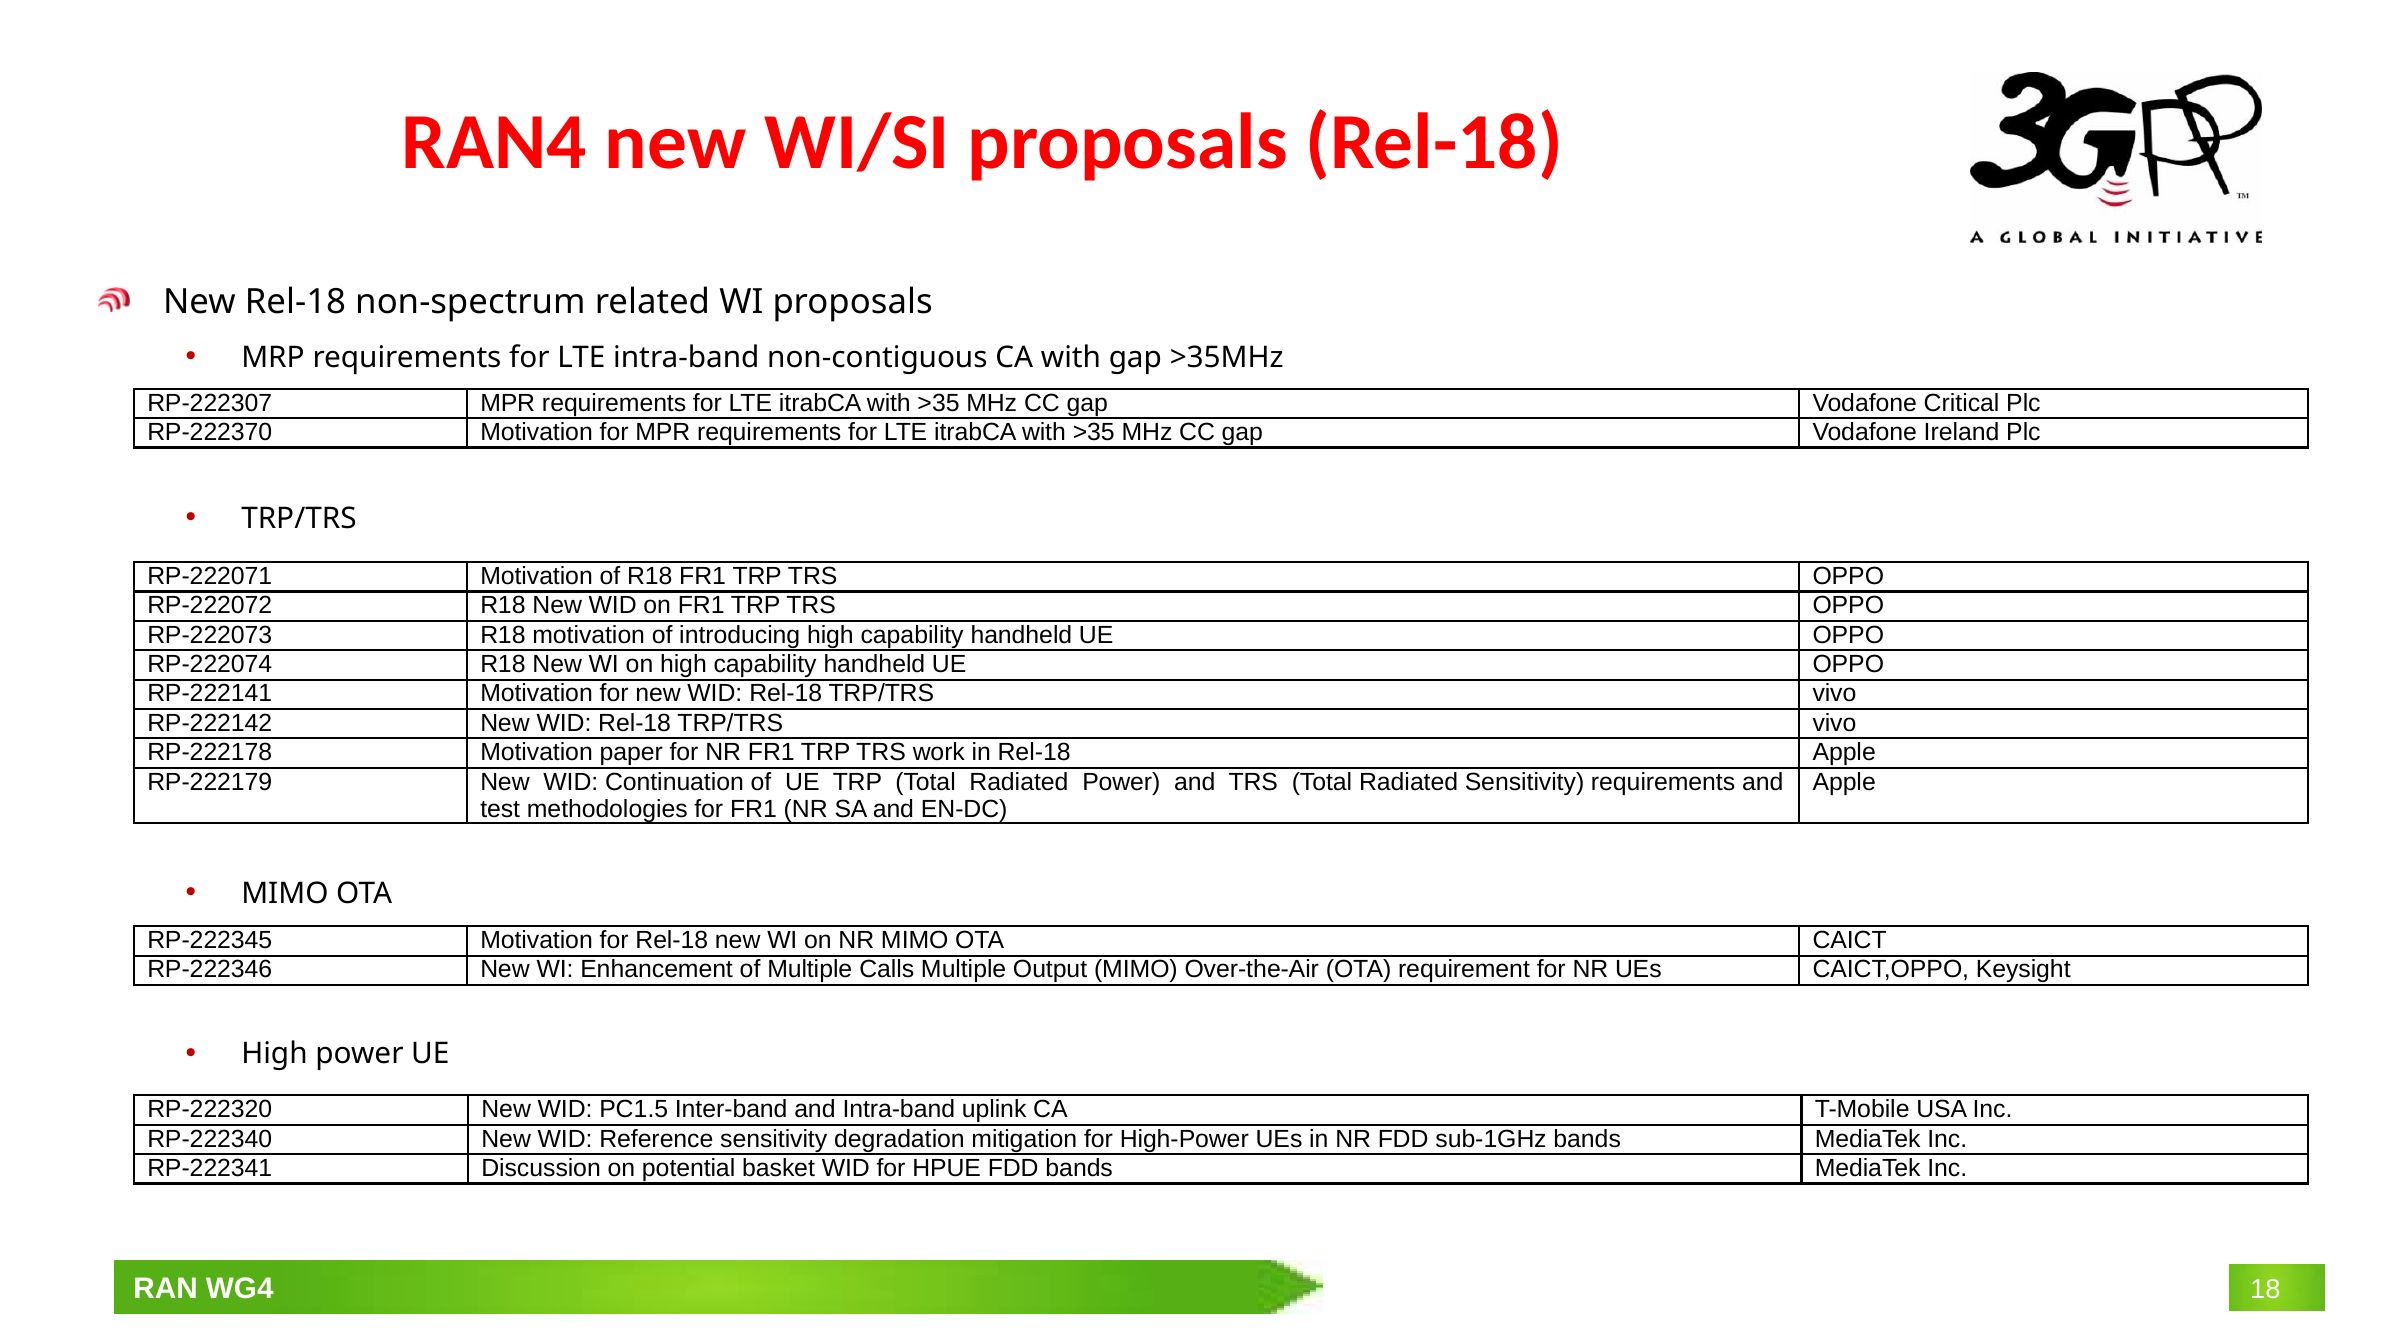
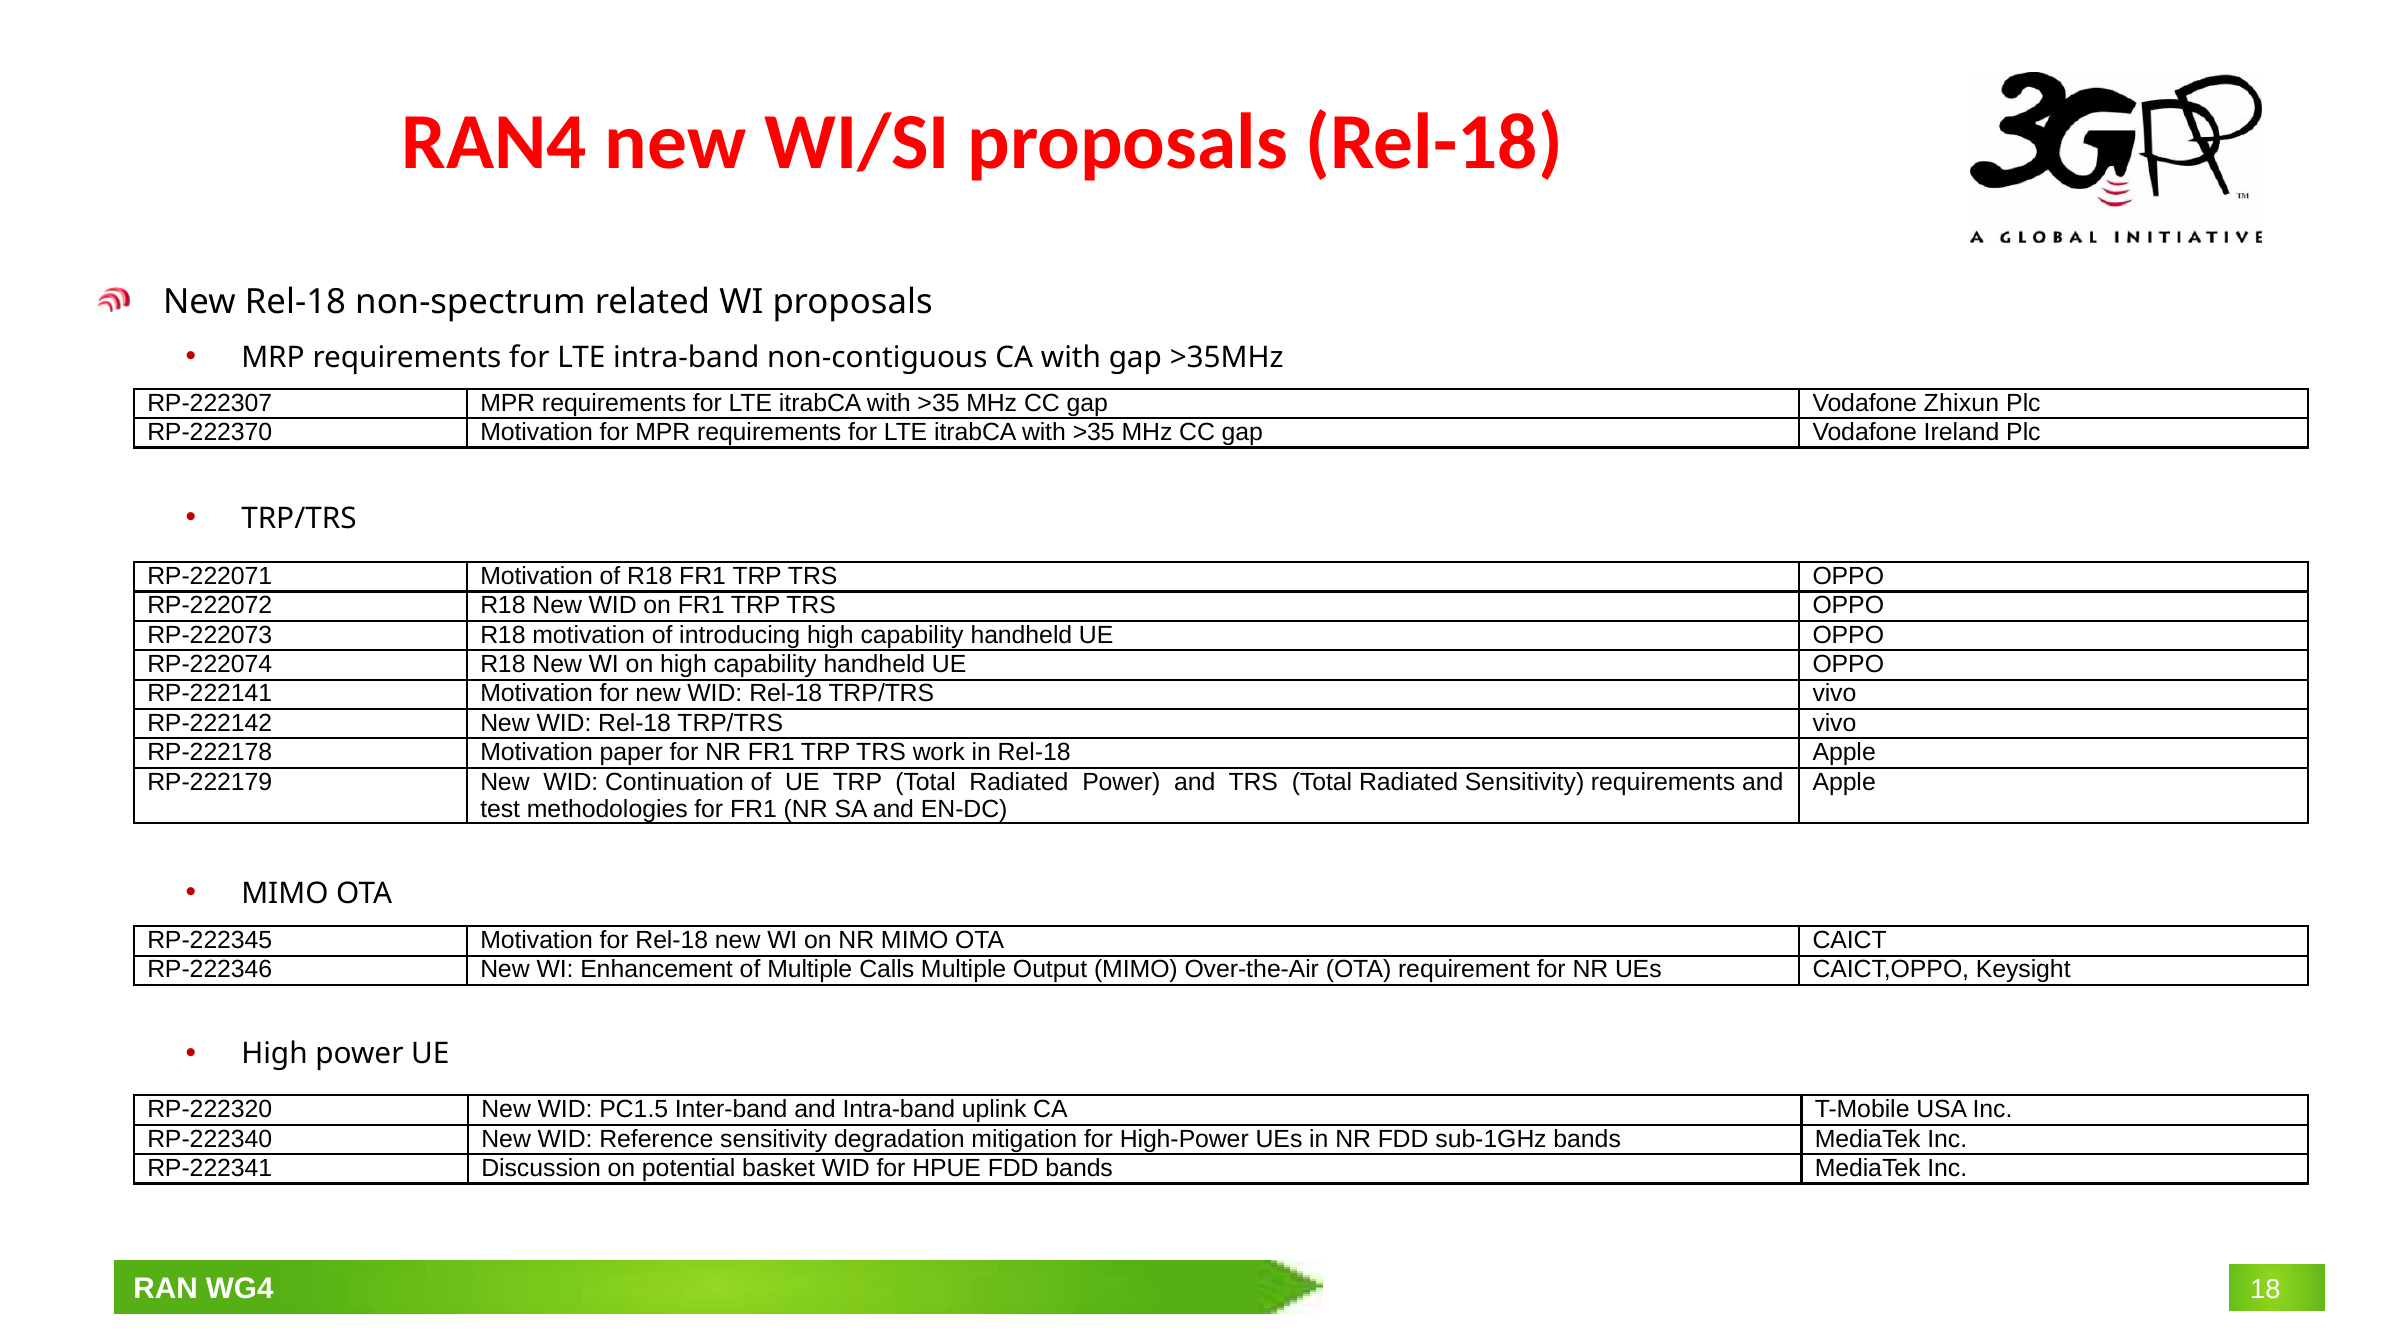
Critical: Critical -> Zhixun (1962, 403)
